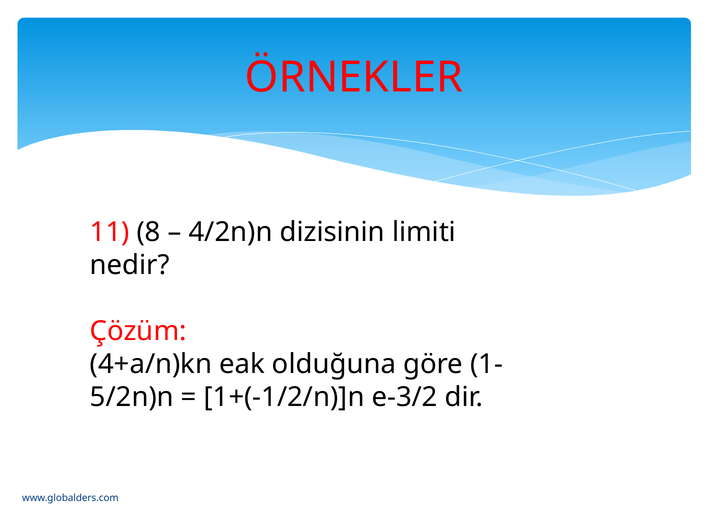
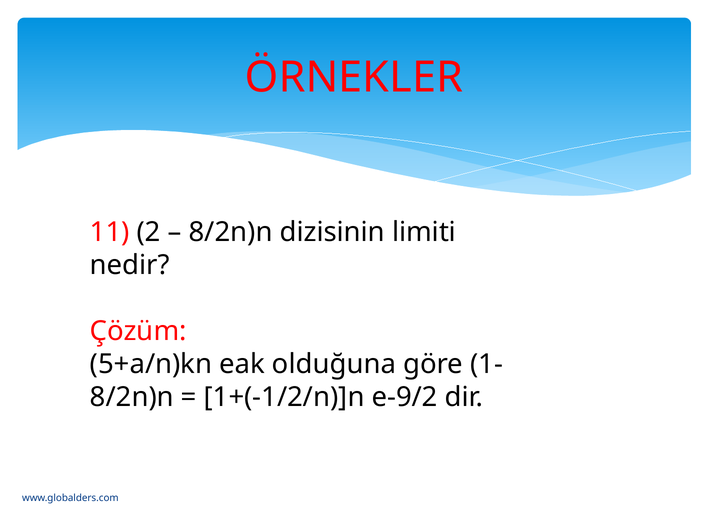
8: 8 -> 2 (149, 232)
4/2n)n: 4/2n)n -> 8/2n)n (231, 232)
4+a/n)kn: 4+a/n)kn -> 5+a/n)kn (151, 364)
5/2n)n: 5/2n)n -> 8/2n)n (132, 397)
e-3/2: e-3/2 -> e-9/2 (405, 397)
